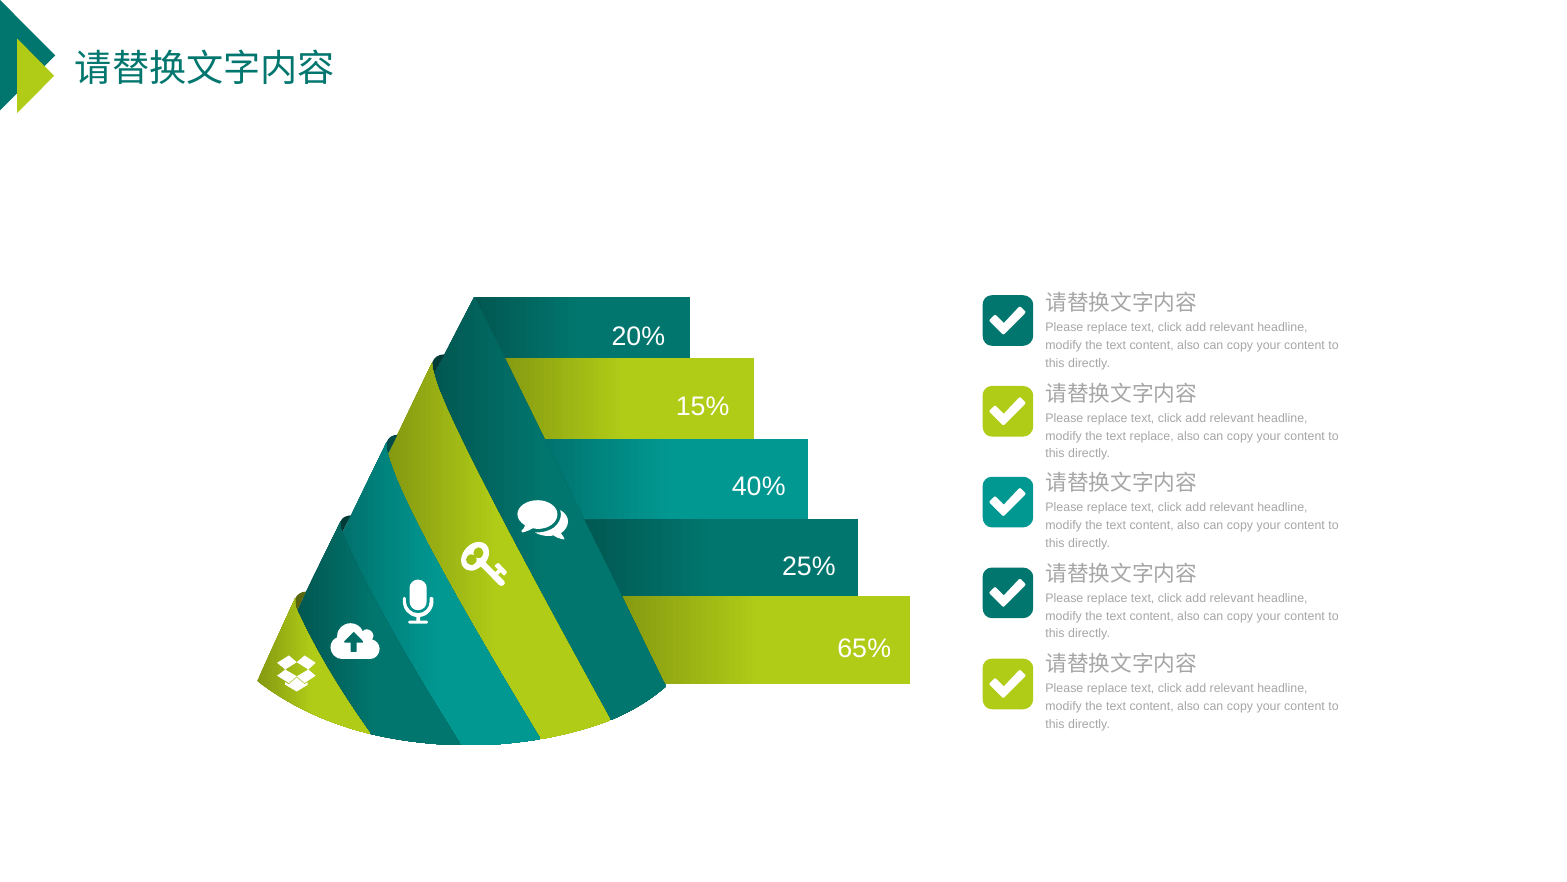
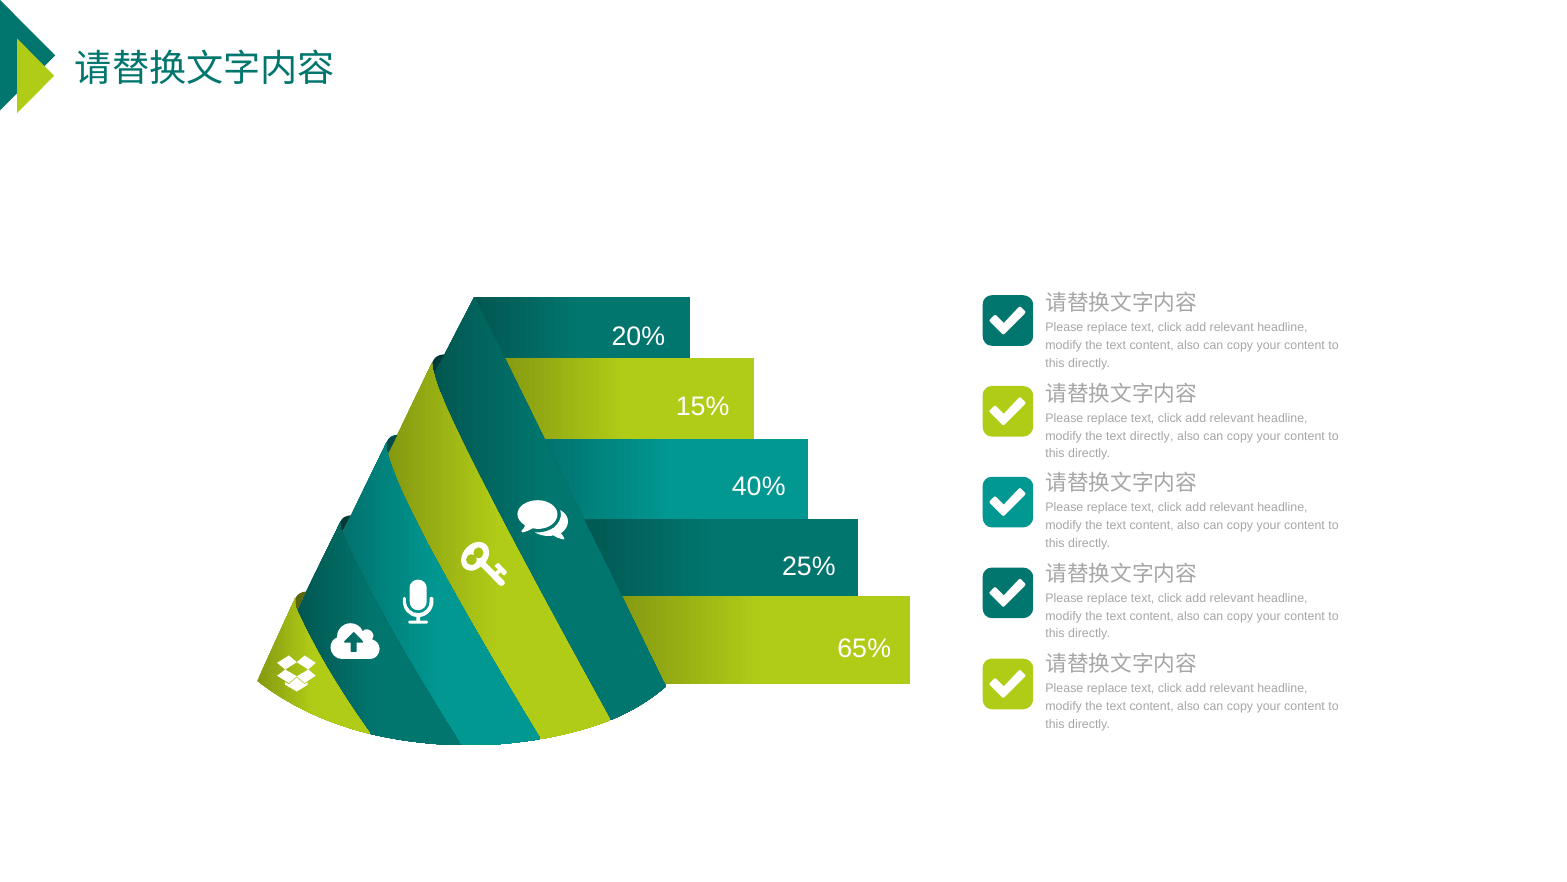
text replace: replace -> directly (1152, 436)
